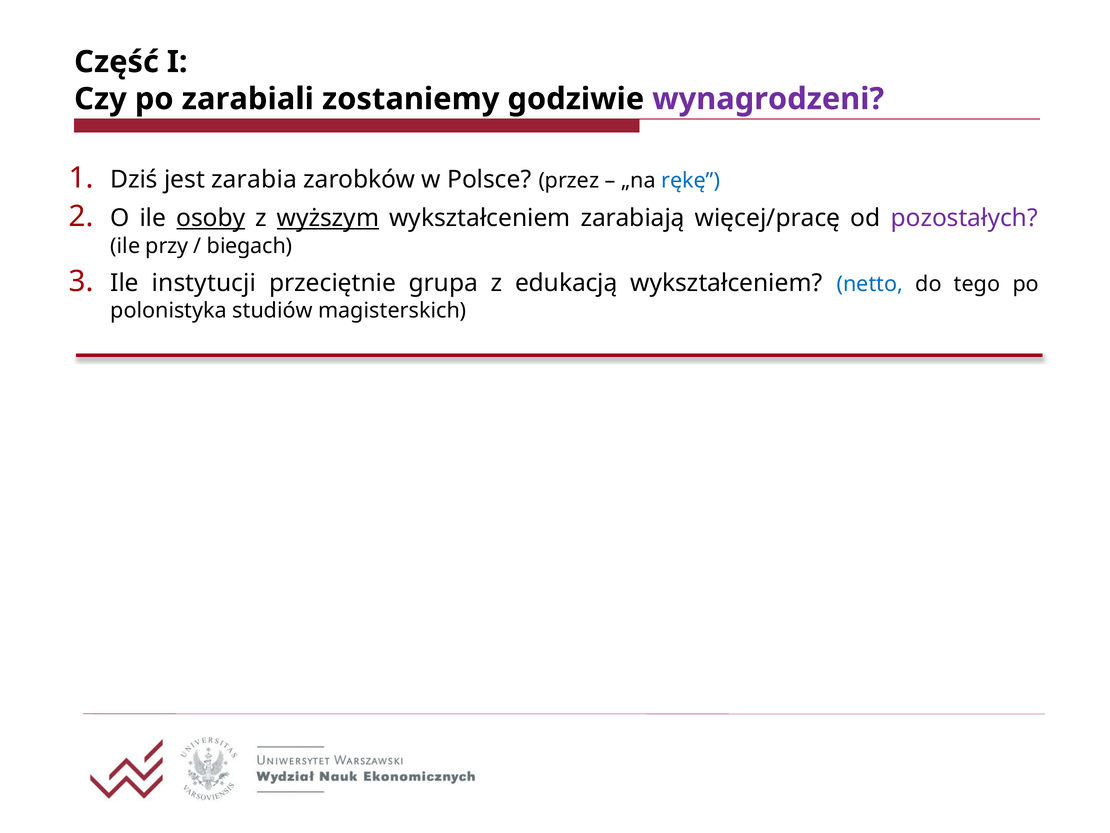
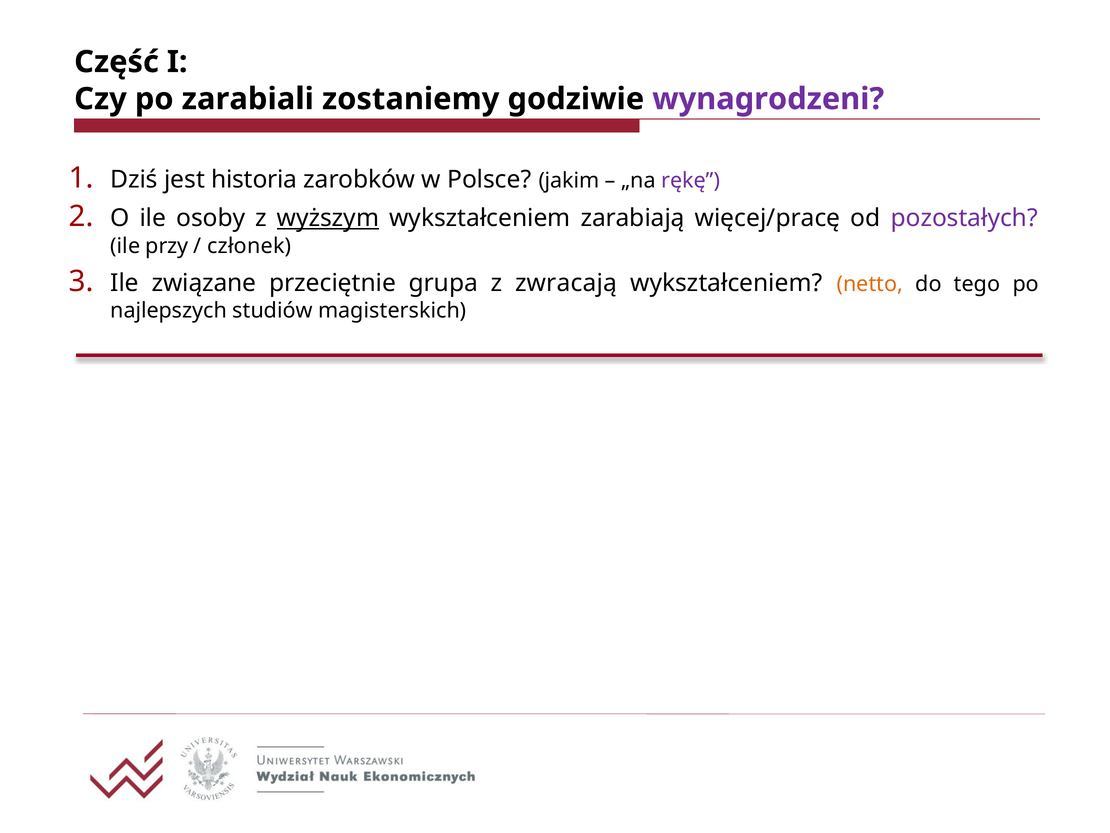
zarabia: zarabia -> historia (254, 179)
przez: przez -> jakim (569, 180)
rękę colour: blue -> purple (691, 180)
osoby underline: present -> none (211, 218)
biegach: biegach -> członek (249, 246)
instytucji: instytucji -> związane (204, 283)
edukacją: edukacją -> zwracają (566, 283)
netto colour: blue -> orange (870, 284)
polonistyka: polonistyka -> najlepszych (169, 310)
